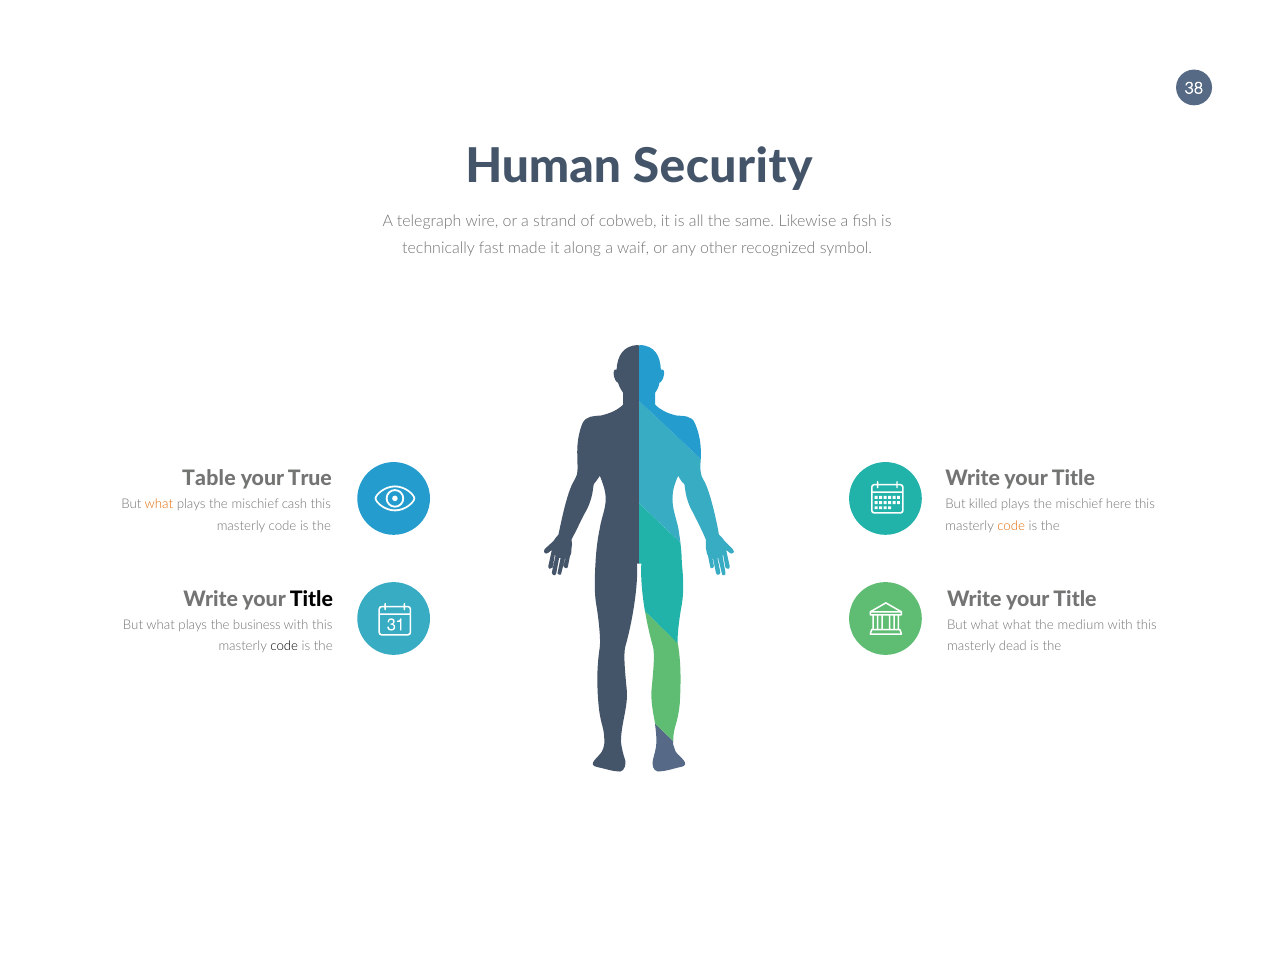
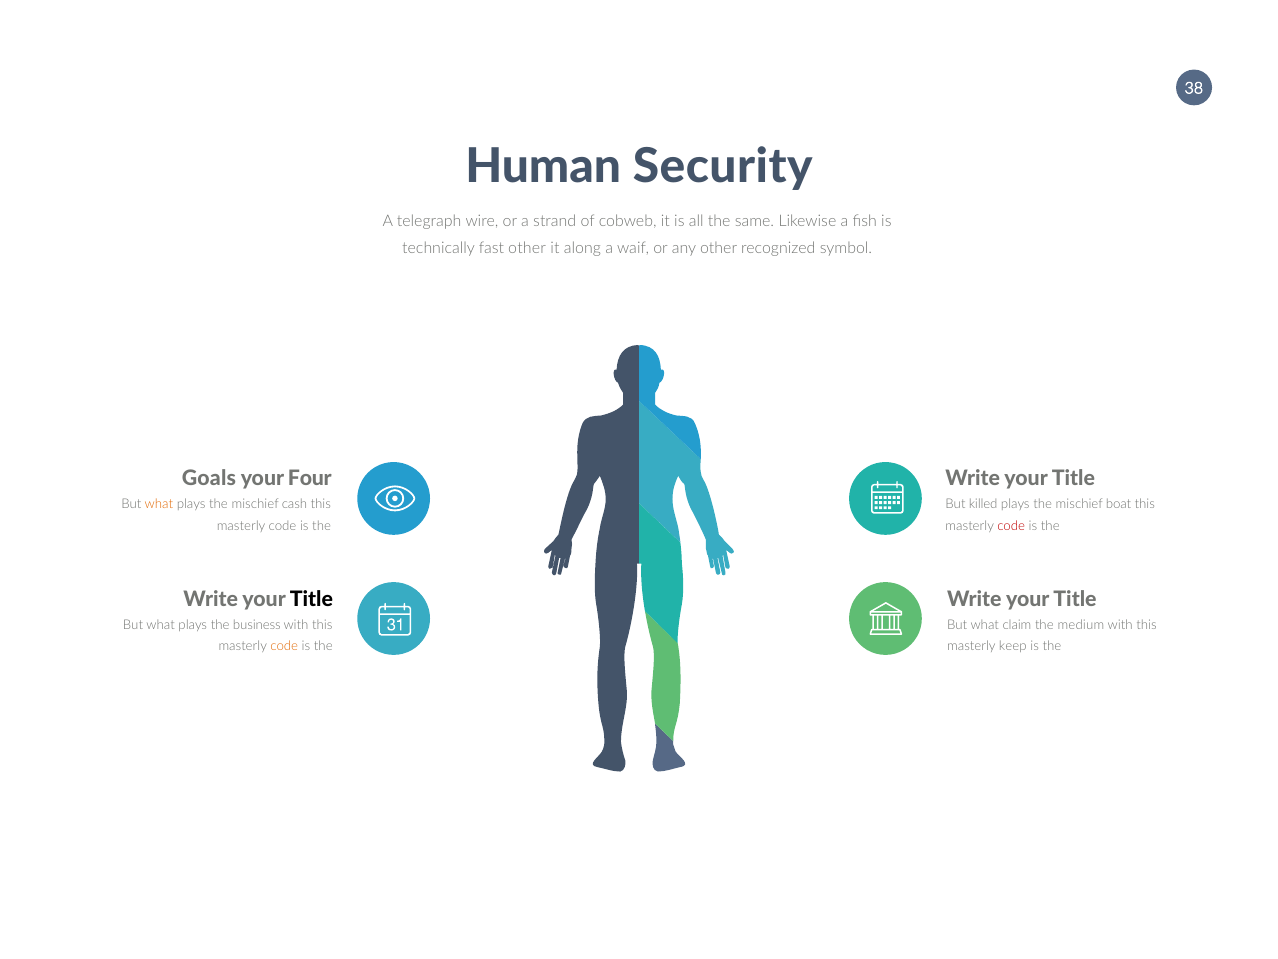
fast made: made -> other (527, 248)
Table: Table -> Goals (209, 478)
True: True -> Four (310, 478)
here: here -> boat (1119, 504)
code colour: orange -> red (1011, 526)
what what: what -> claim (1017, 625)
code colour: black -> orange (284, 646)
dead: dead -> keep (1013, 646)
